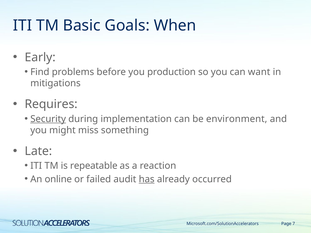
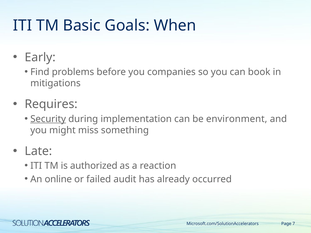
production: production -> companies (171, 72)
want: want -> book (259, 72)
repeatable: repeatable -> authorized (94, 166)
has underline: present -> none (147, 179)
